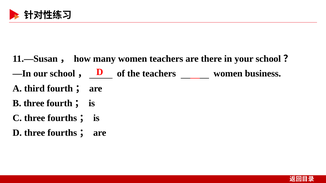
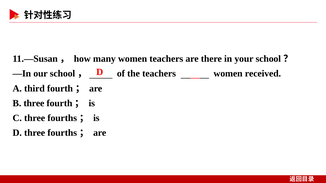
business: business -> received (263, 74)
